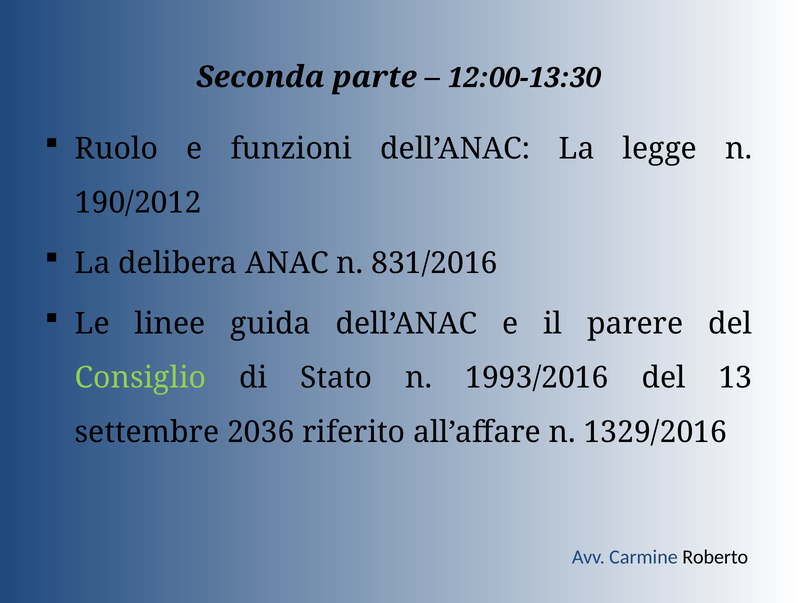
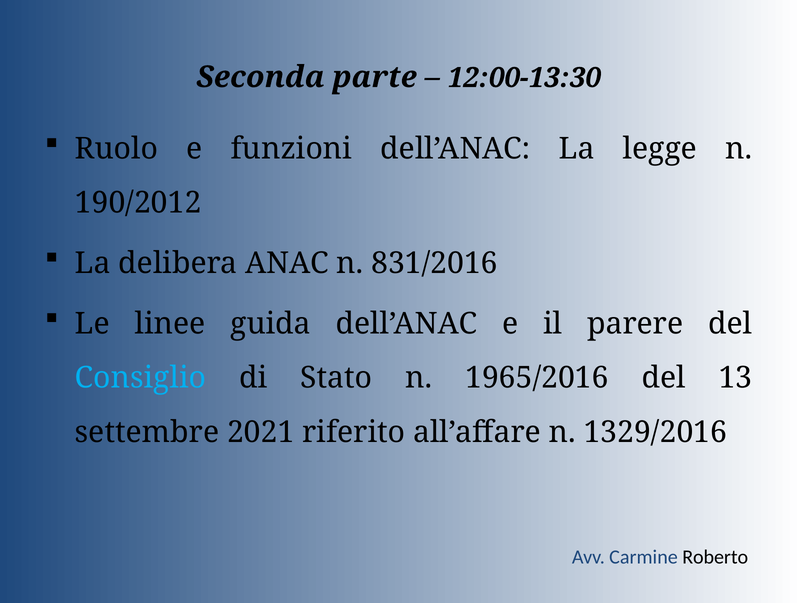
Consiglio colour: light green -> light blue (141, 378)
1993/2016: 1993/2016 -> 1965/2016 (537, 378)
2036: 2036 -> 2021 (261, 432)
